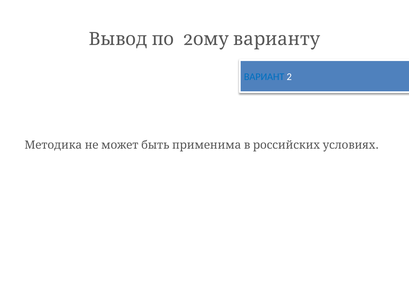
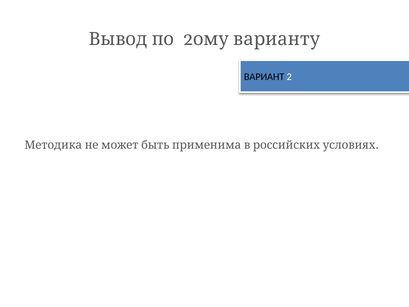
ВАРИАНТ colour: blue -> black (264, 77)
